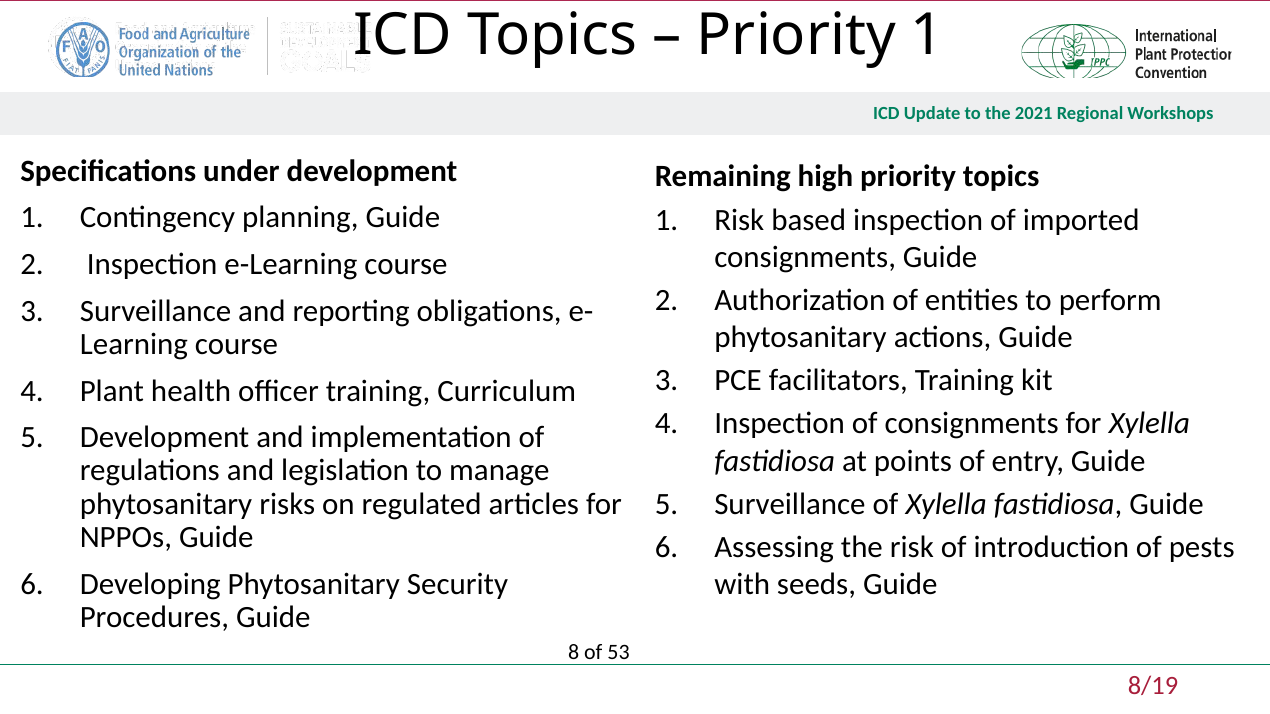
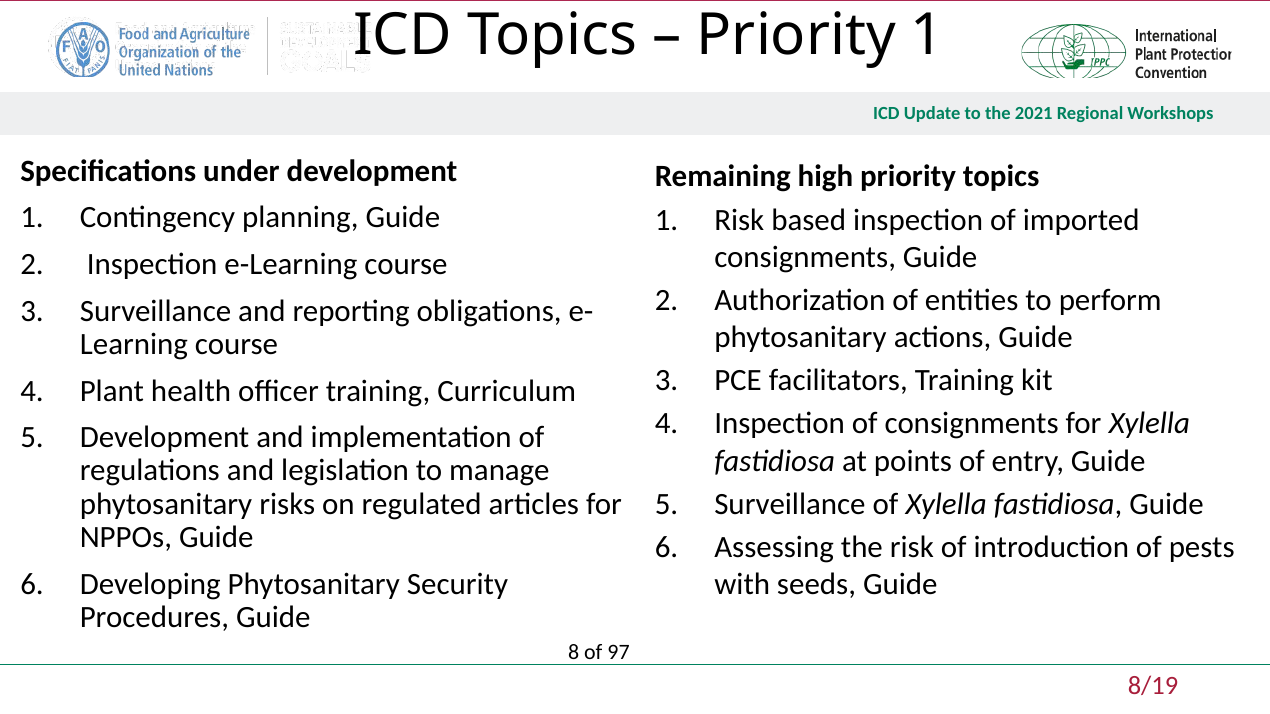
53: 53 -> 97 (619, 652)
